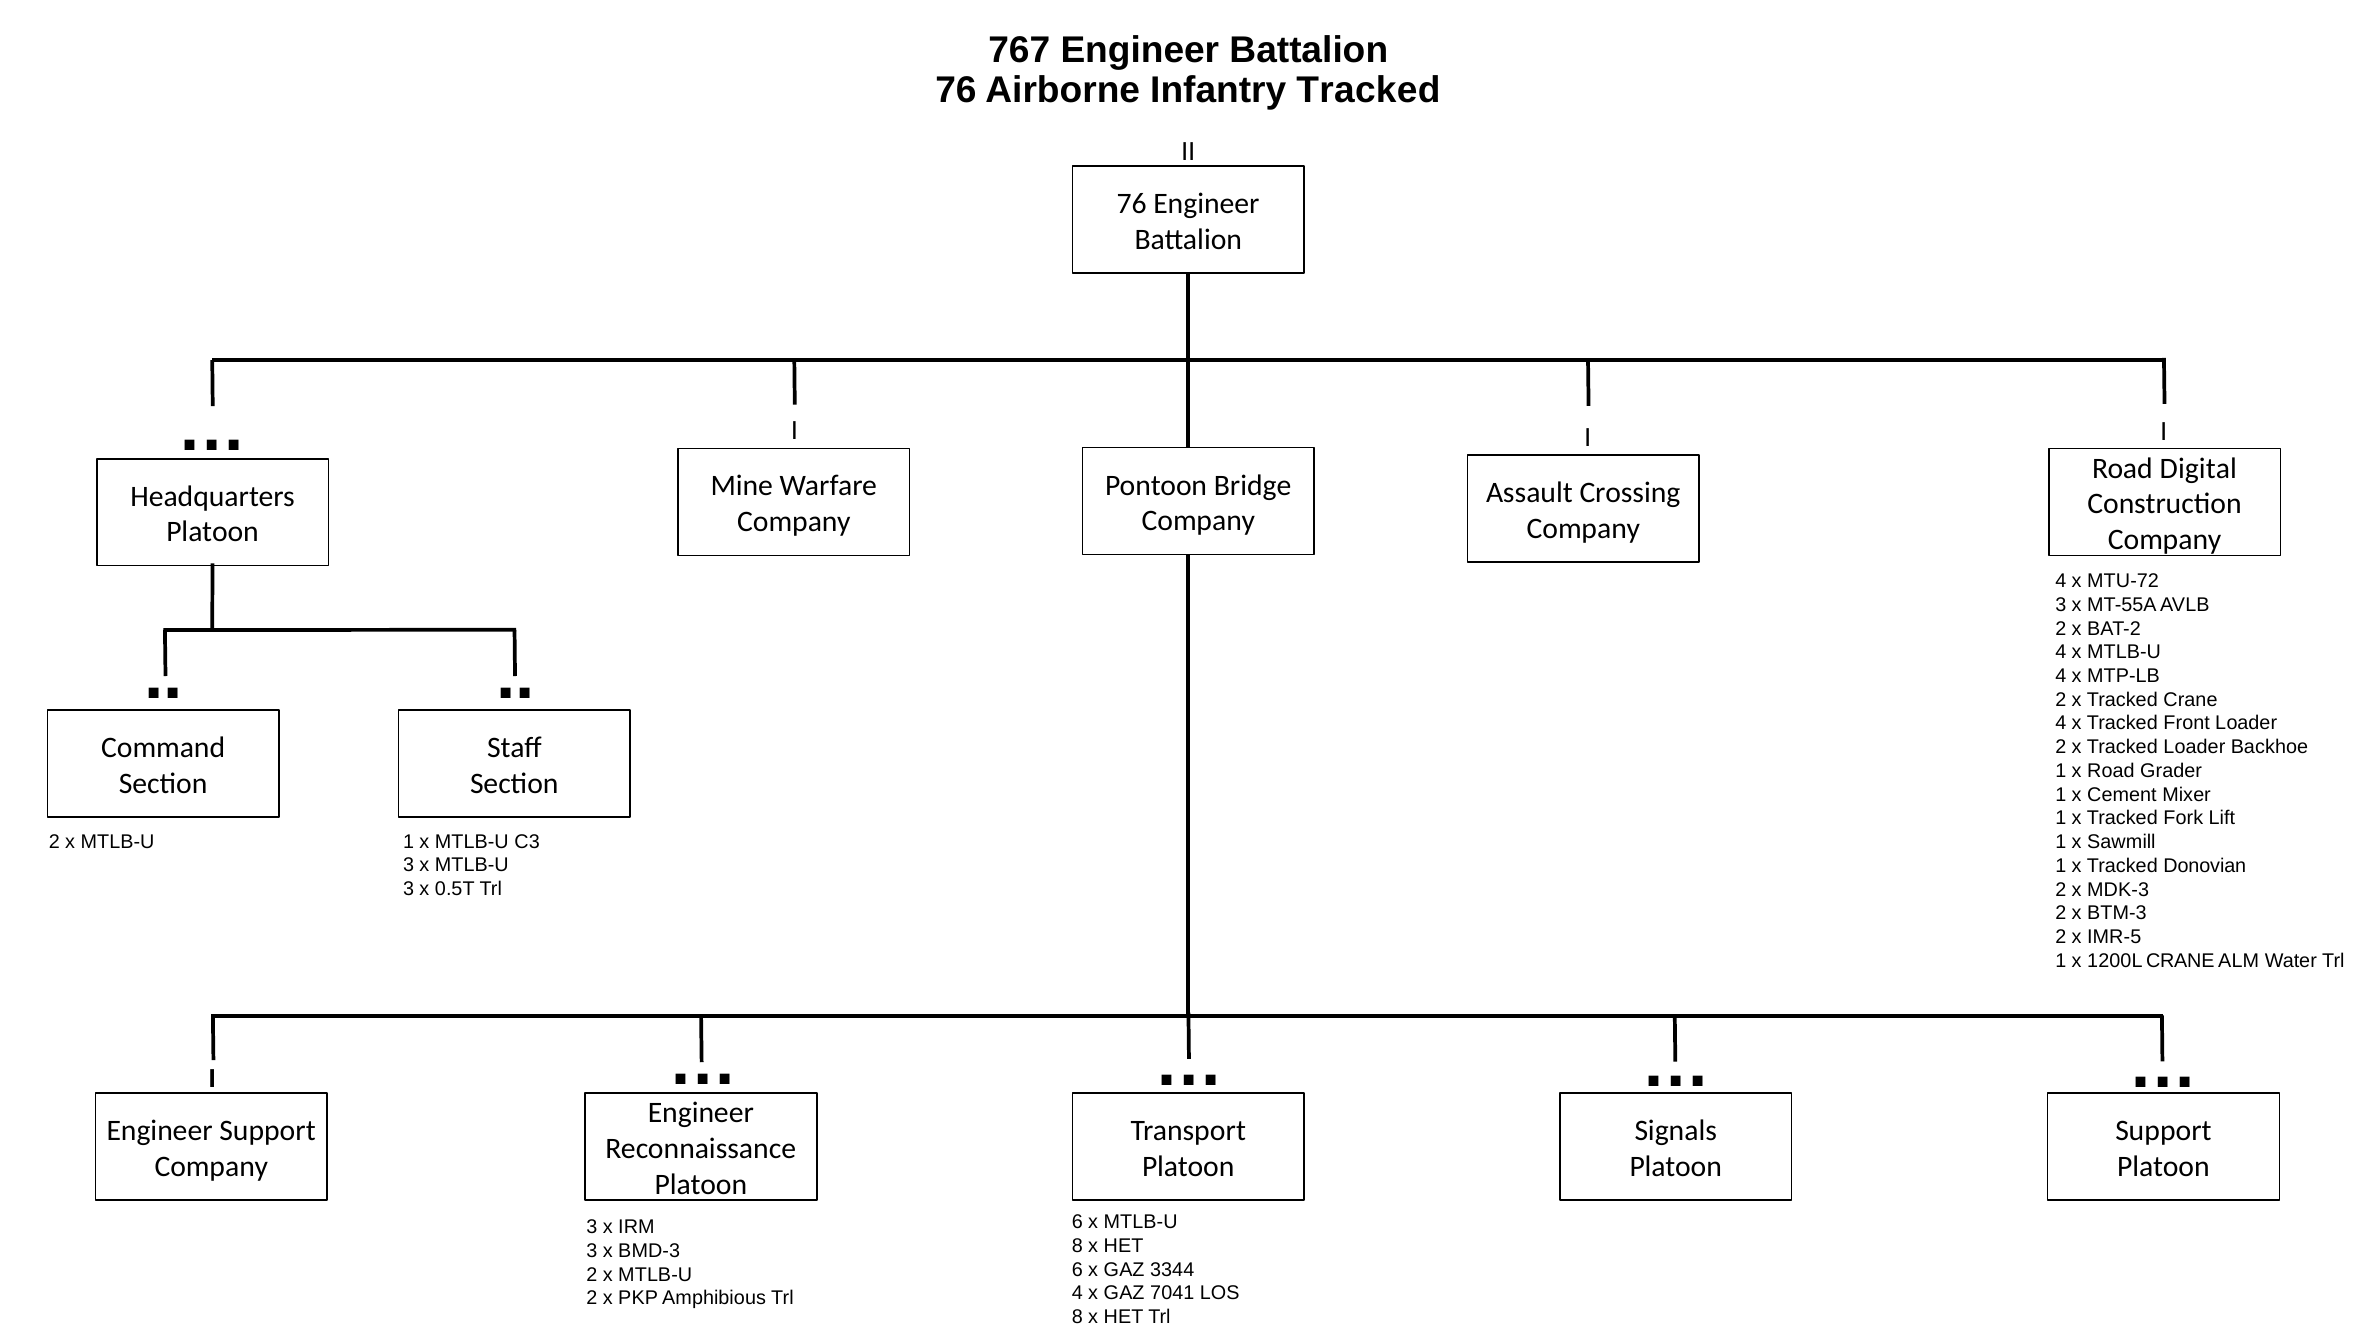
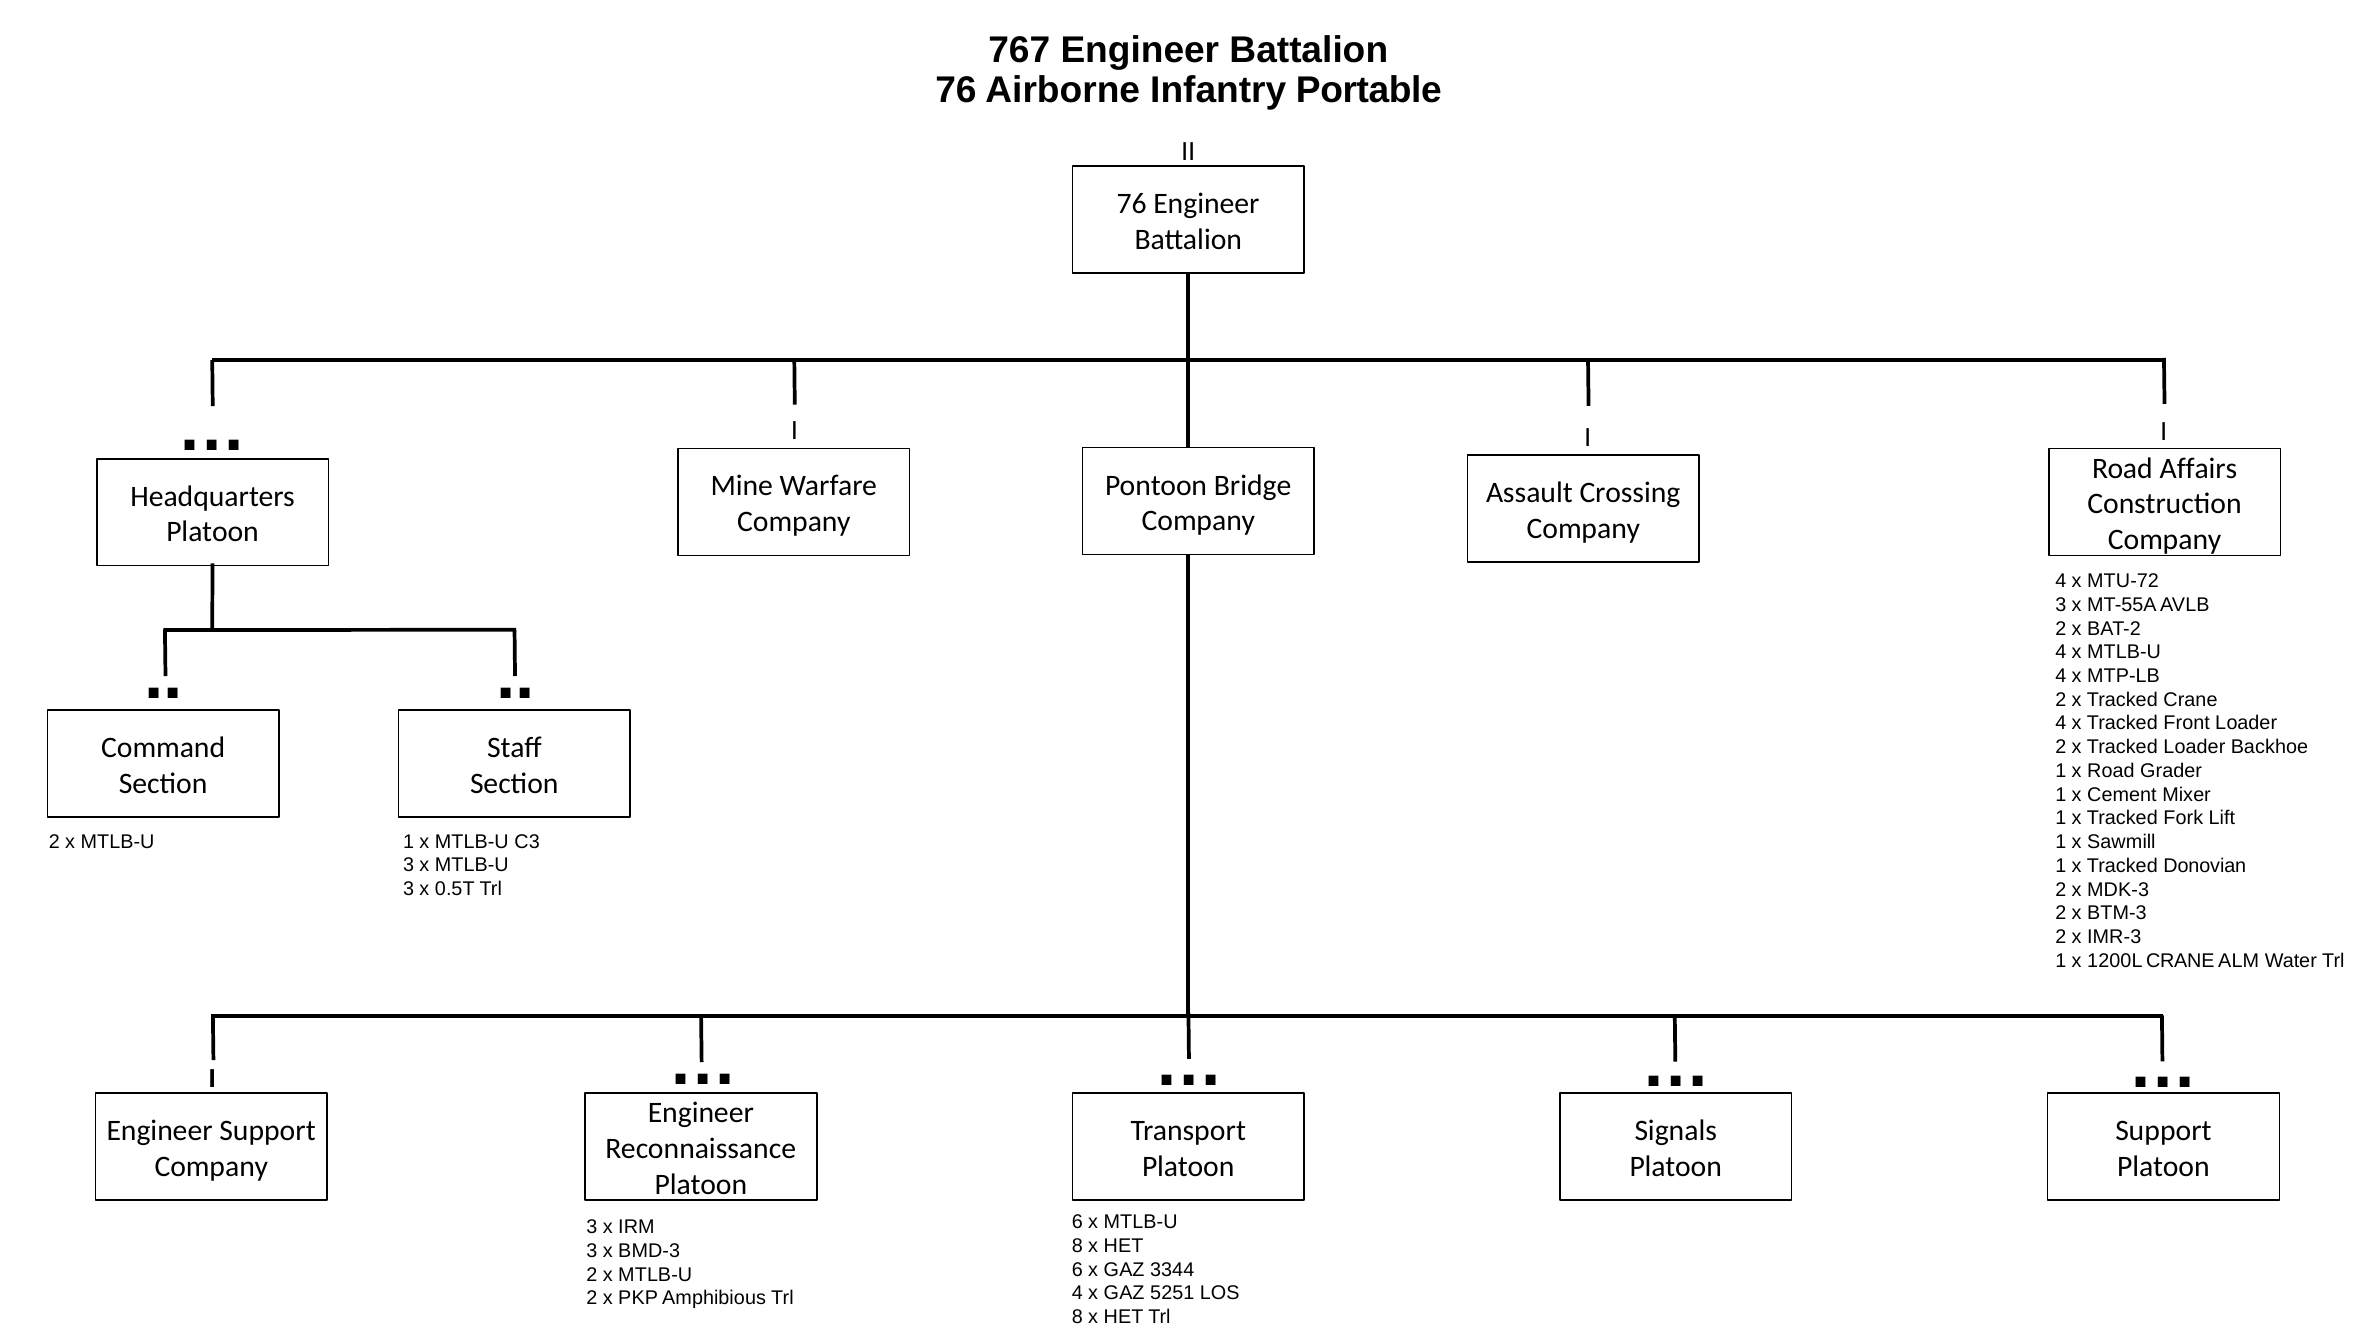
Infantry Tracked: Tracked -> Portable (1369, 90)
Digital: Digital -> Affairs (2198, 468)
IMR-5: IMR-5 -> IMR-3 (2114, 937)
7041: 7041 -> 5251 (1172, 1293)
